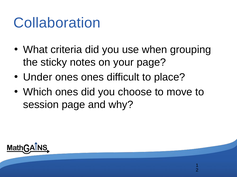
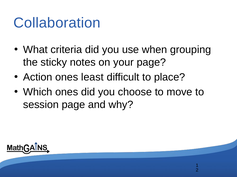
Under: Under -> Action (38, 77)
ones ones: ones -> least (92, 77)
